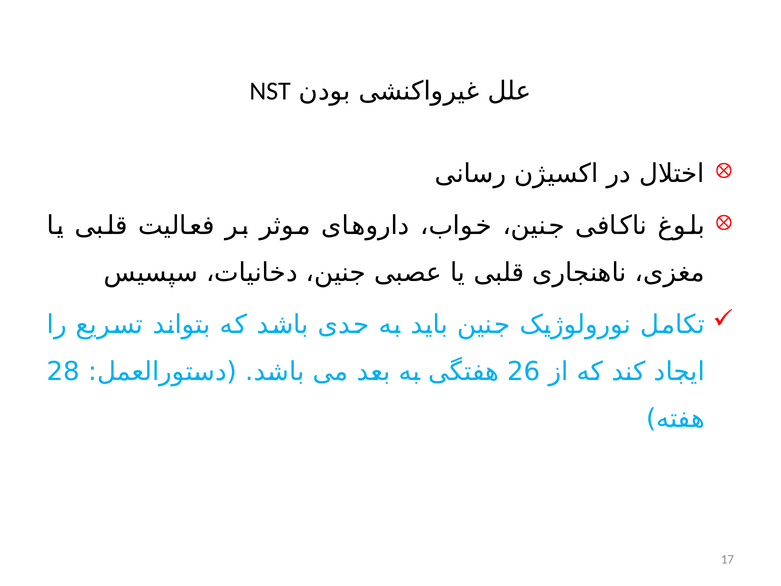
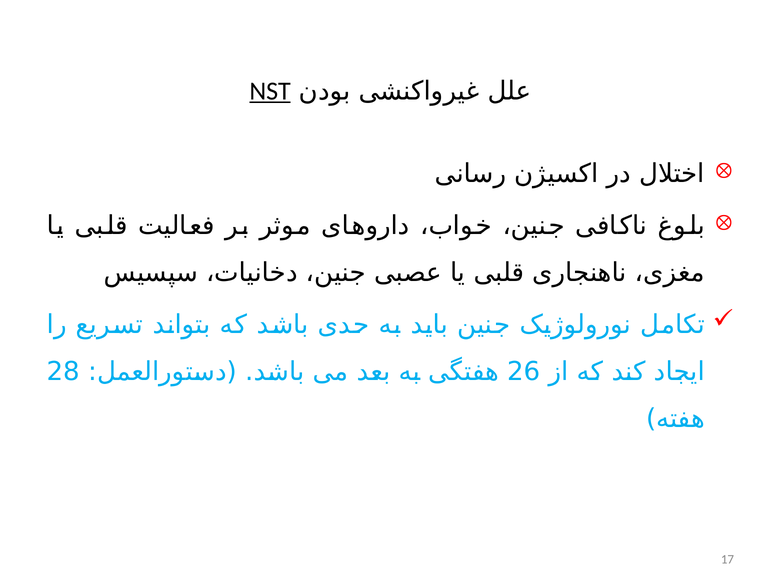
NST underline: none -> present (270, 91)
